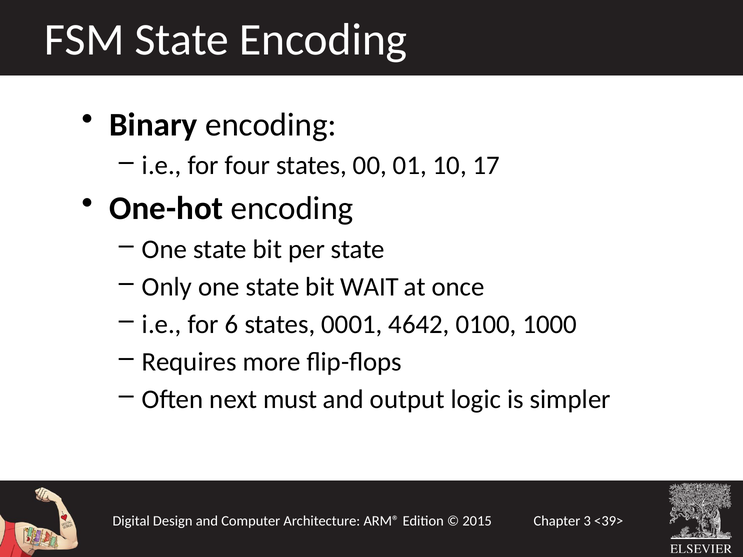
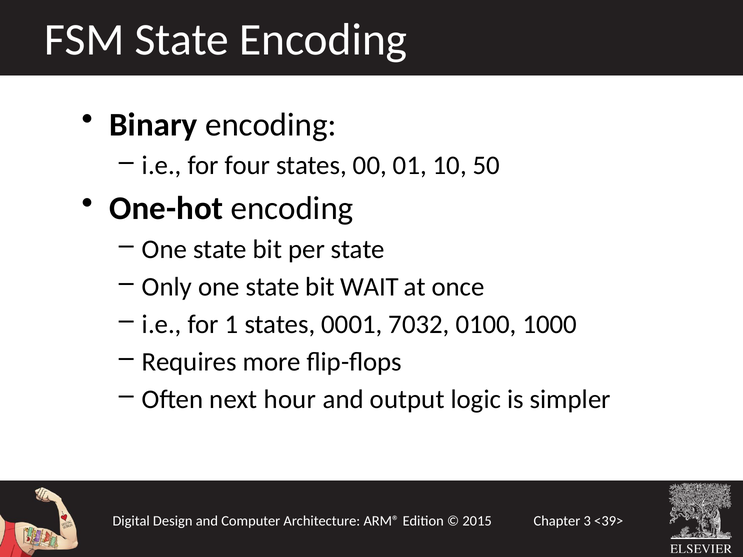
17: 17 -> 50 (486, 166)
6: 6 -> 1 (232, 325)
4642: 4642 -> 7032 (419, 325)
must: must -> hour (290, 400)
